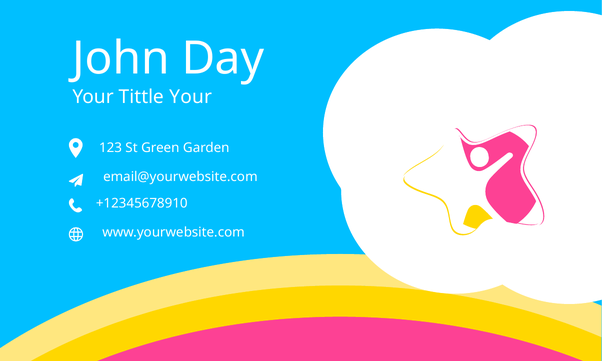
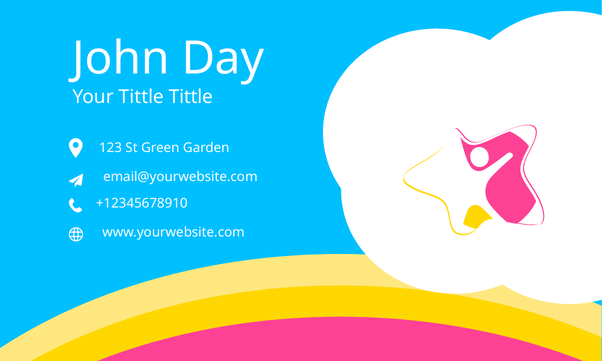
Tittle Your: Your -> Tittle (191, 97)
